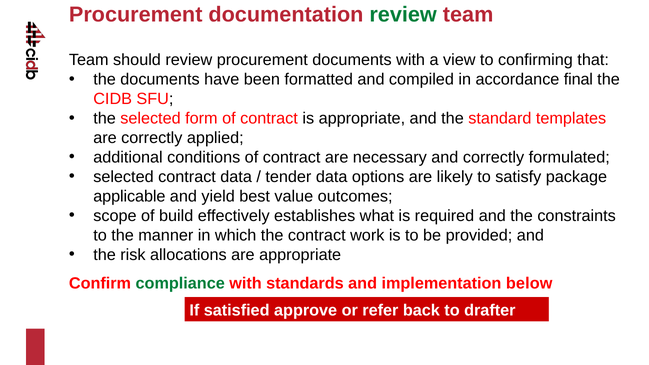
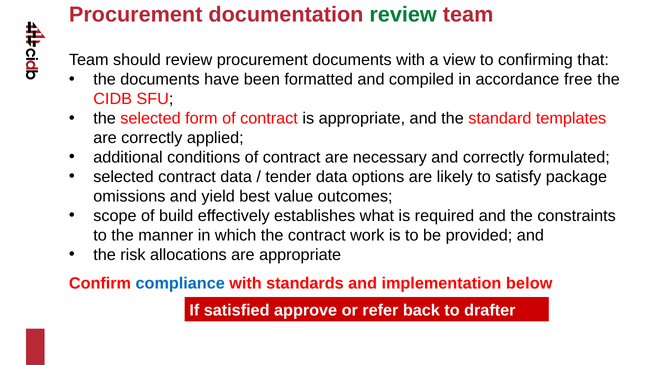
final: final -> free (578, 79)
applicable: applicable -> omissions (129, 196)
compliance colour: green -> blue (180, 284)
